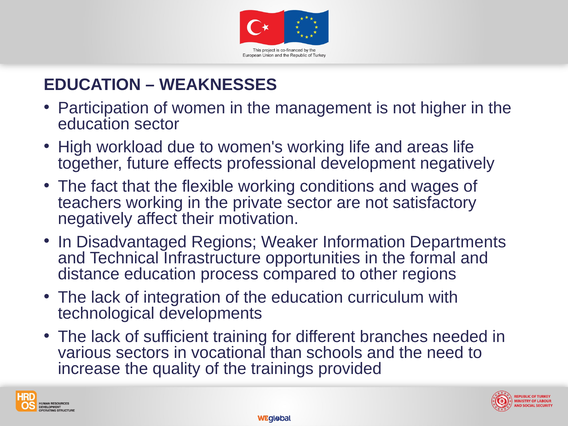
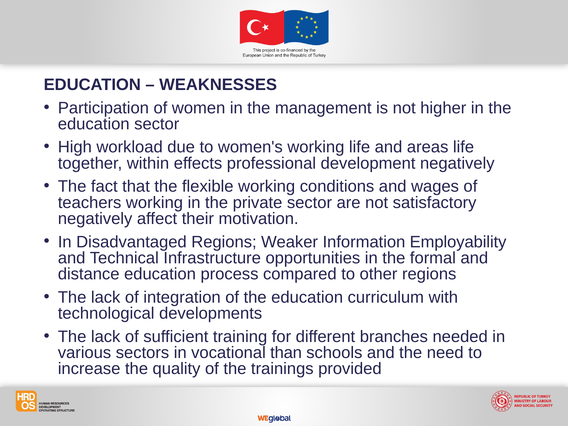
future: future -> within (148, 163)
Departments: Departments -> Employability (458, 242)
